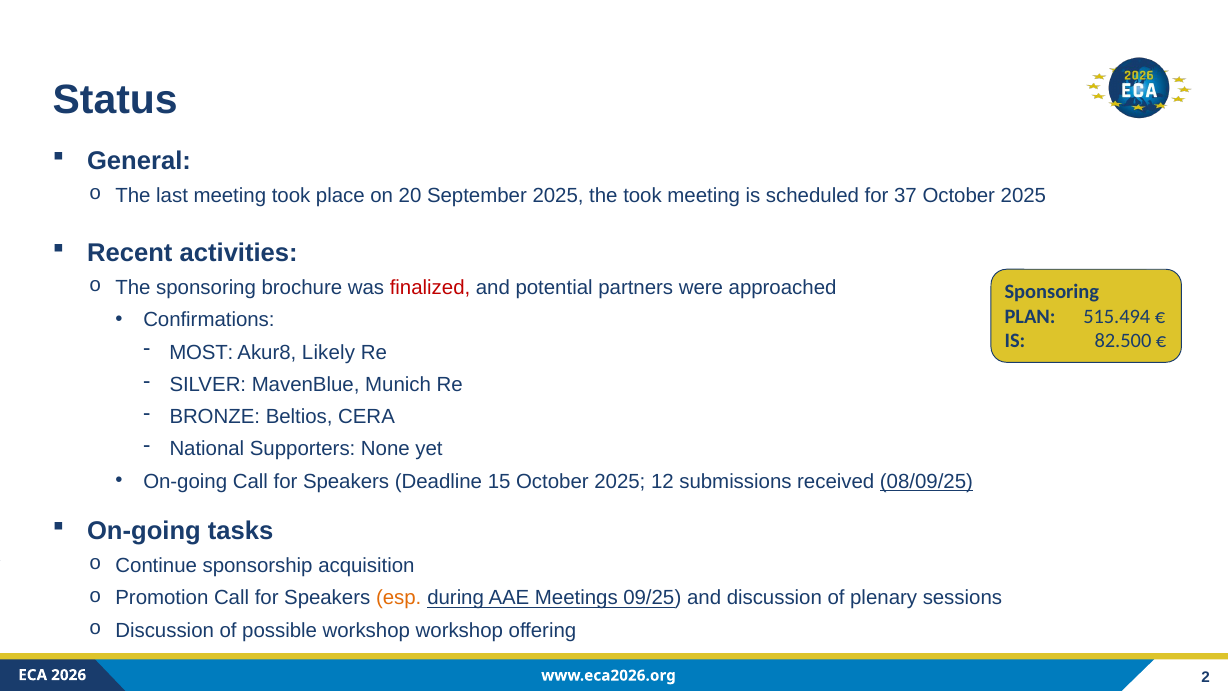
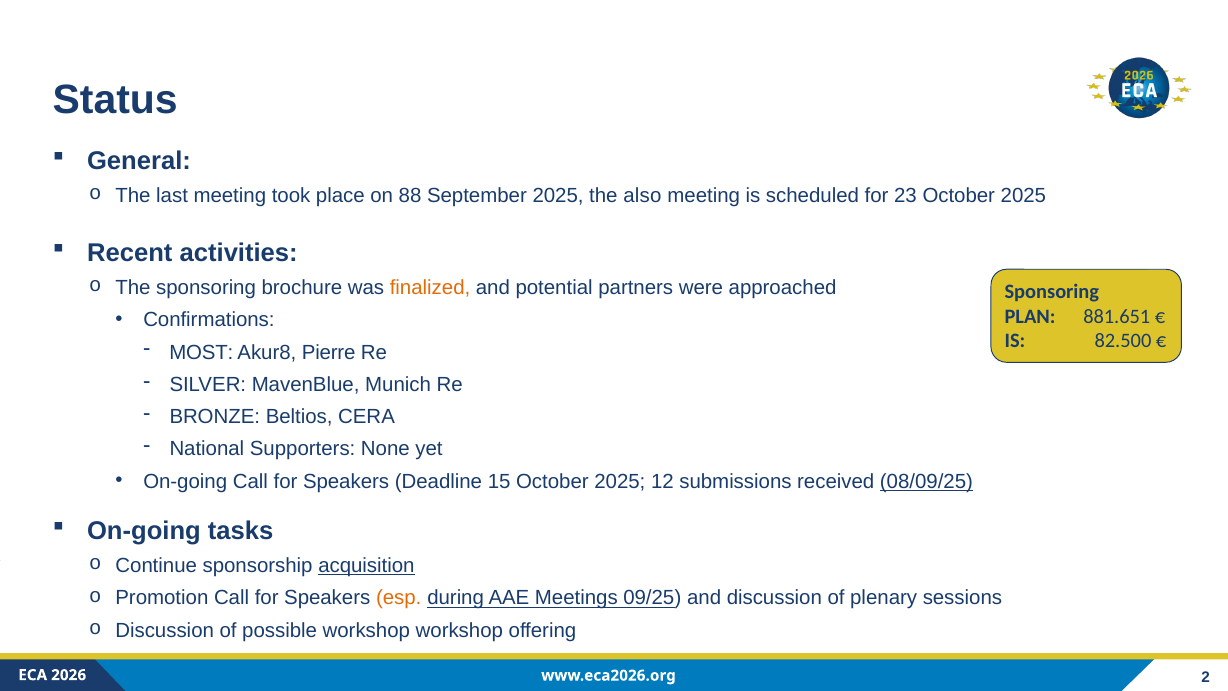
20: 20 -> 88 (410, 196)
the took: took -> also (642, 196)
37: 37 -> 23 (906, 196)
finalized colour: red -> orange (430, 288)
515.494: 515.494 -> 881.651 (1117, 317)
Likely: Likely -> Pierre (329, 352)
acquisition underline: none -> present (366, 566)
